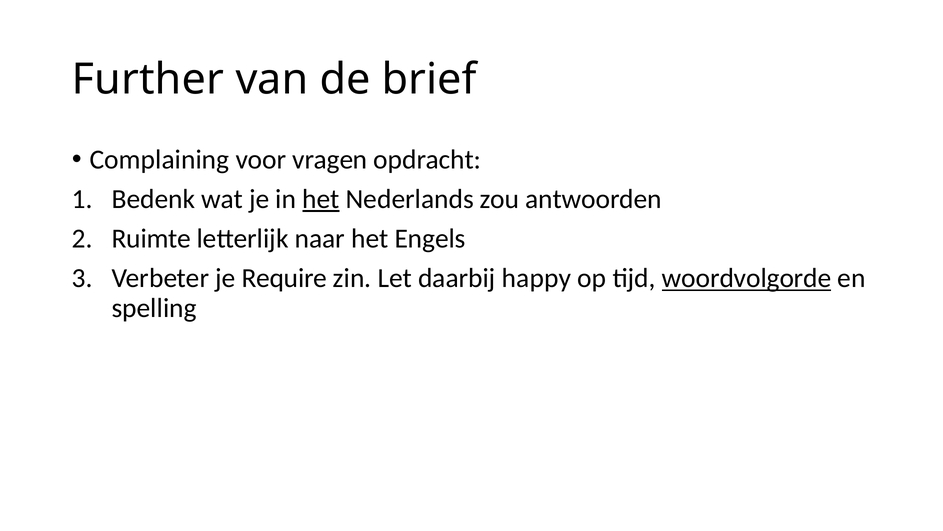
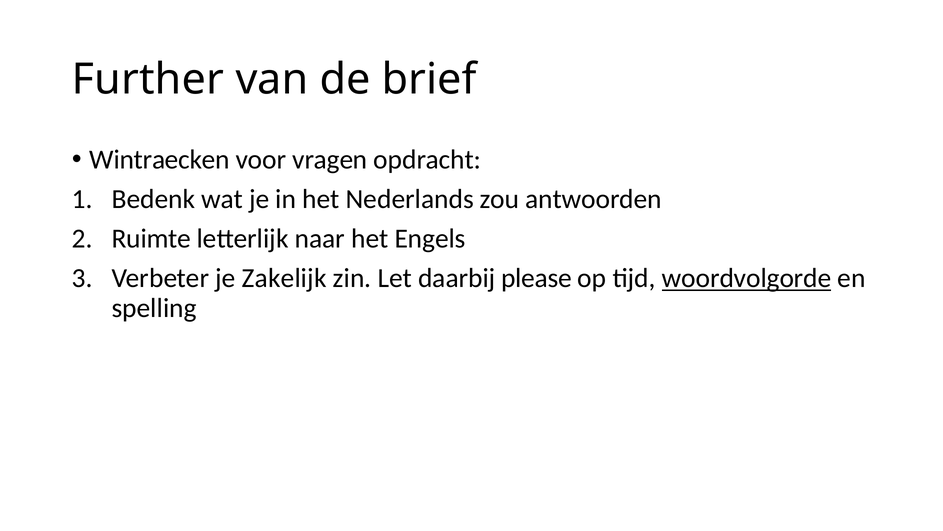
Complaining: Complaining -> Wintraecken (160, 159)
het underline: present -> none (321, 199)
Require: Require -> Zakelijk (284, 278)
happy: happy -> please (537, 278)
